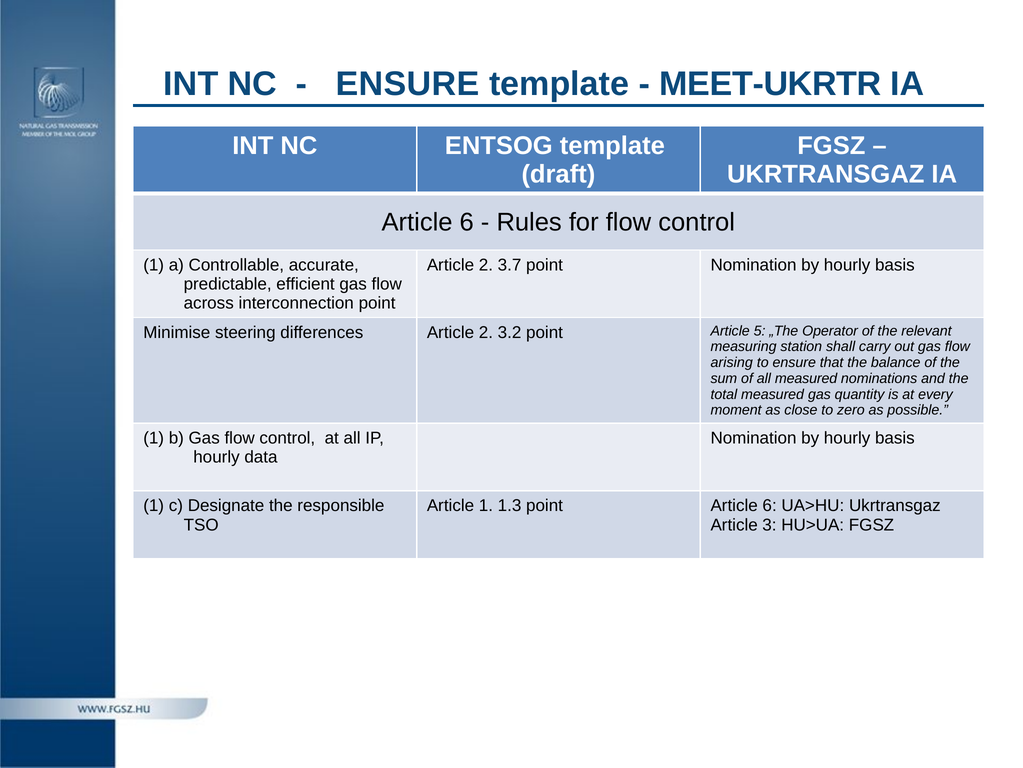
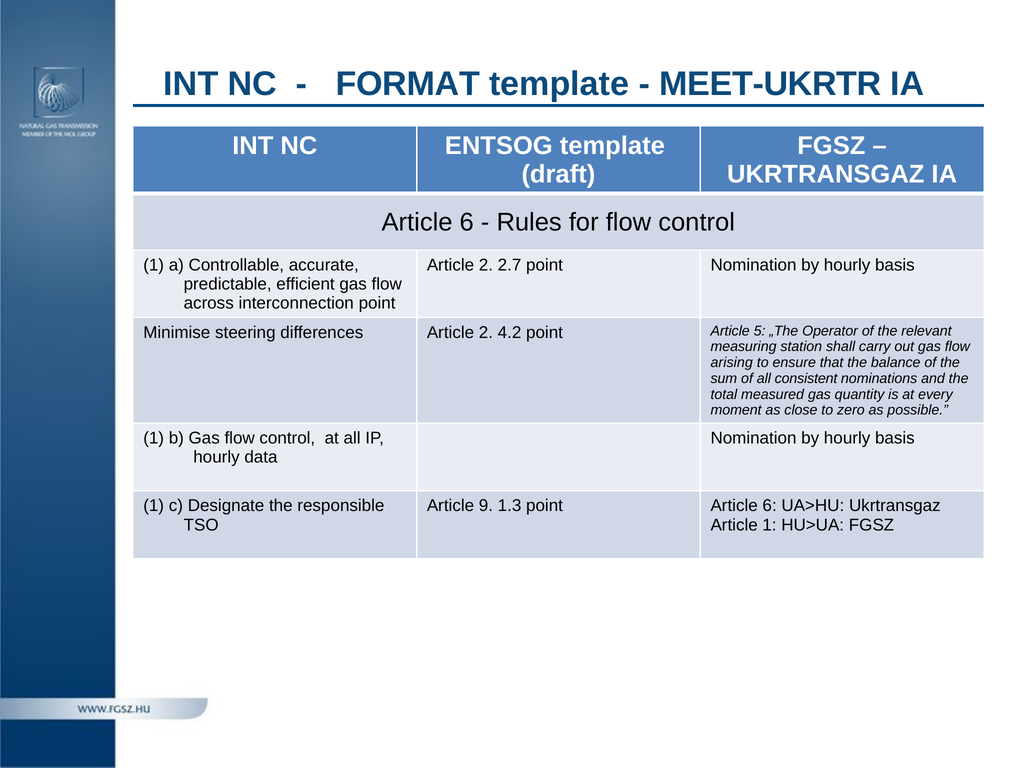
ENSURE: ENSURE -> FORMAT (408, 84)
3.7: 3.7 -> 2.7 (510, 265)
3.2: 3.2 -> 4.2 (510, 332)
all measured: measured -> consistent (806, 378)
Article 1: 1 -> 9 (486, 505)
Article 3: 3 -> 1 (769, 524)
